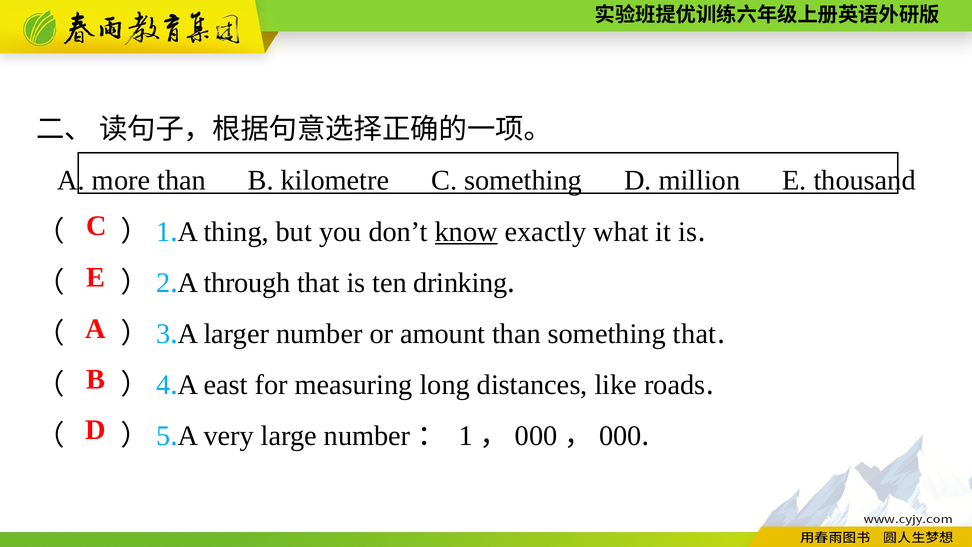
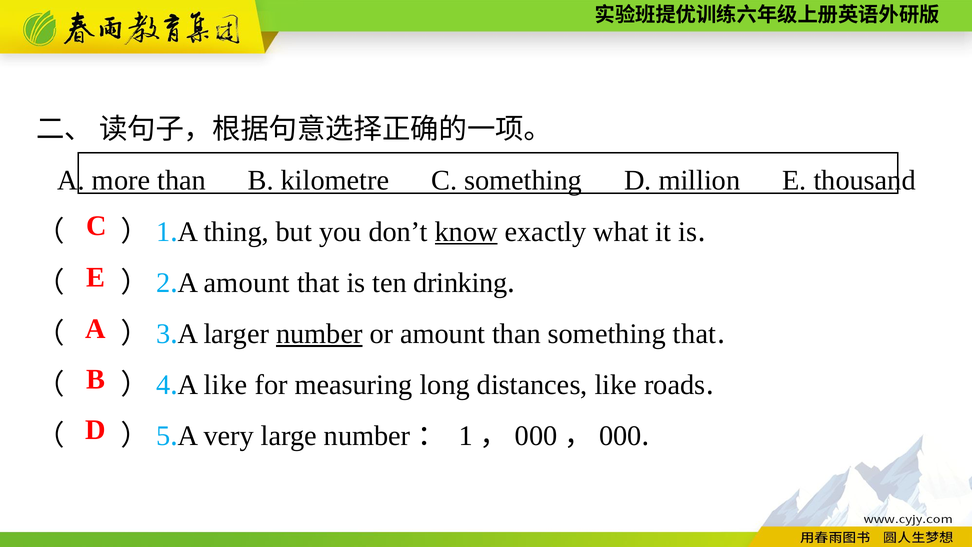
A through: through -> amount (247, 283)
number underline: none -> present (319, 334)
A east: east -> like (225, 385)
